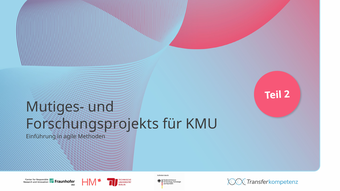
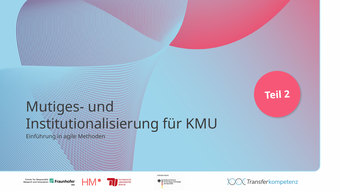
Forschungsprojekts: Forschungsprojekts -> Institutionalisierung (92, 124)
